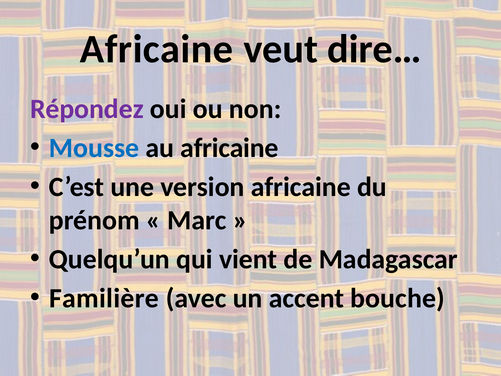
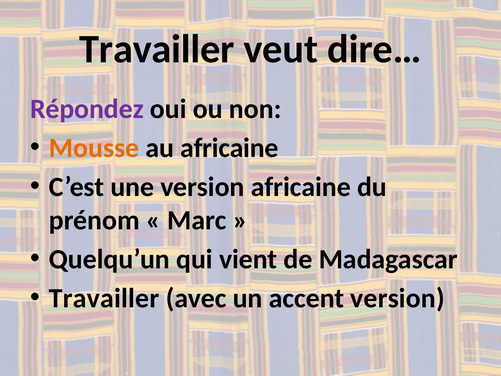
Africaine: Africaine -> Travailler (157, 49)
Mousse colour: blue -> orange (94, 148)
Familière: Familière -> Travailler (104, 298)
accent bouche: bouche -> version (398, 298)
